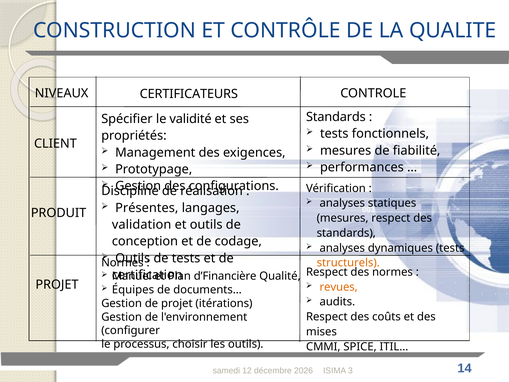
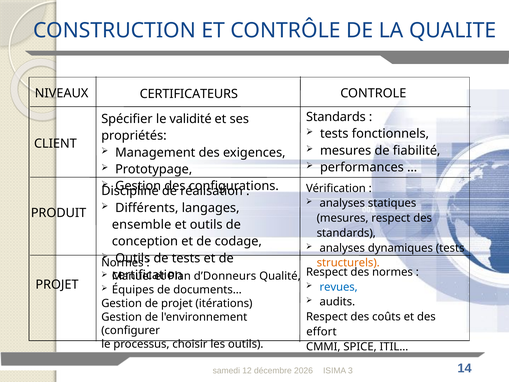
Présentes: Présentes -> Différents (147, 208)
validation: validation -> ensemble (142, 225)
d’Financière: d’Financière -> d’Donneurs (225, 276)
revues colour: orange -> blue (339, 287)
mises: mises -> effort (321, 332)
